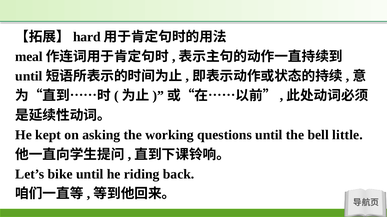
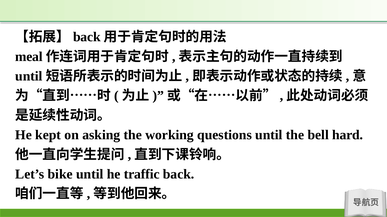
hard: hard -> back (87, 37)
little: little -> hard (348, 135)
riding: riding -> traffic (142, 175)
